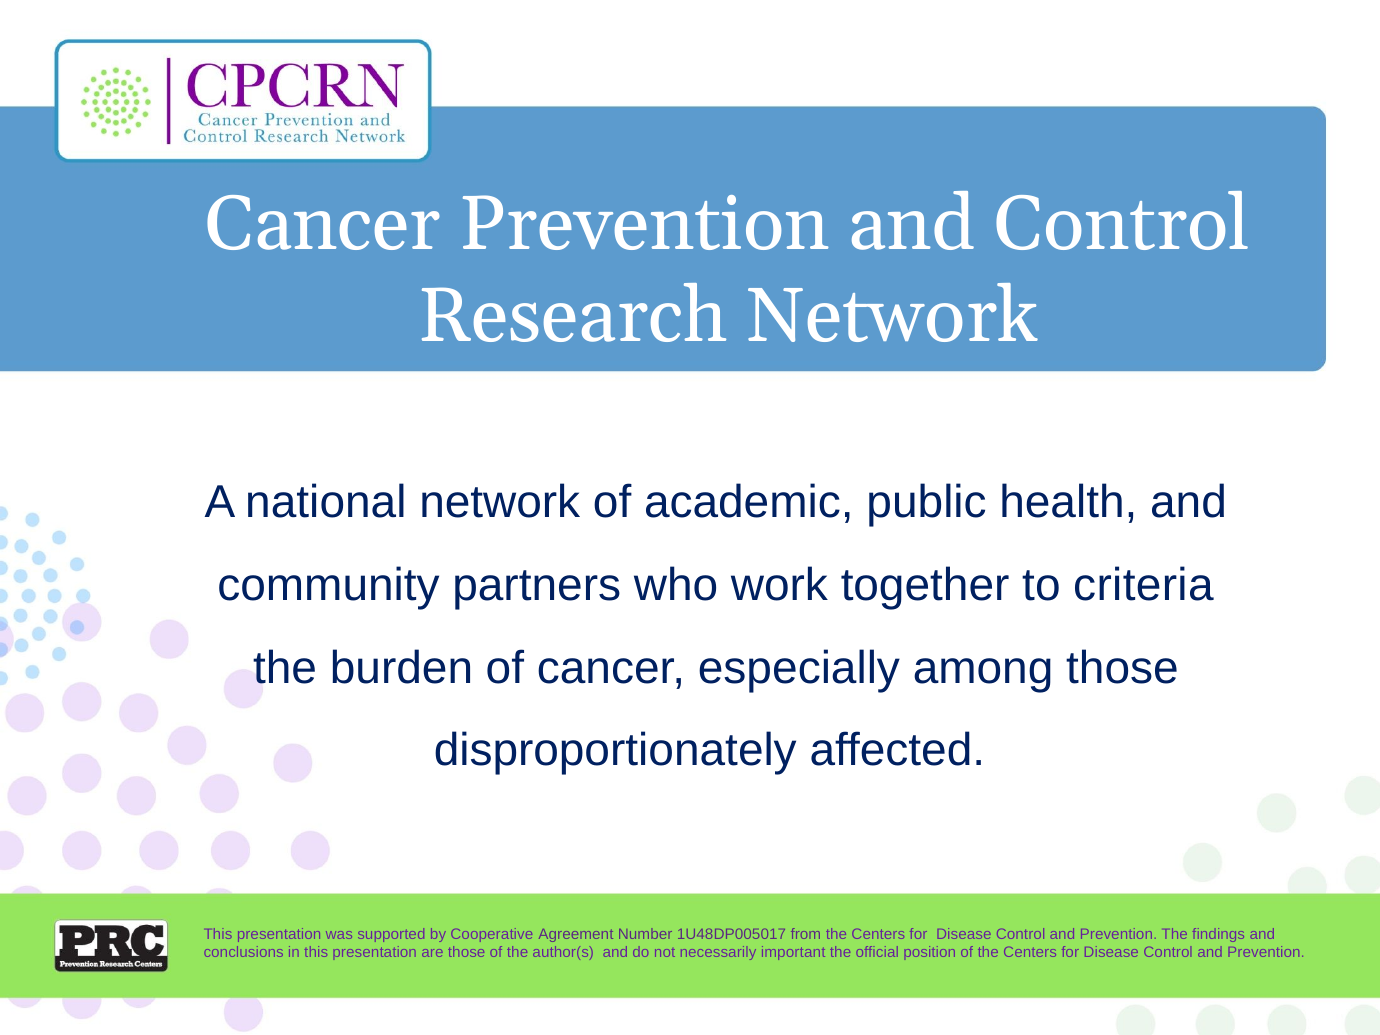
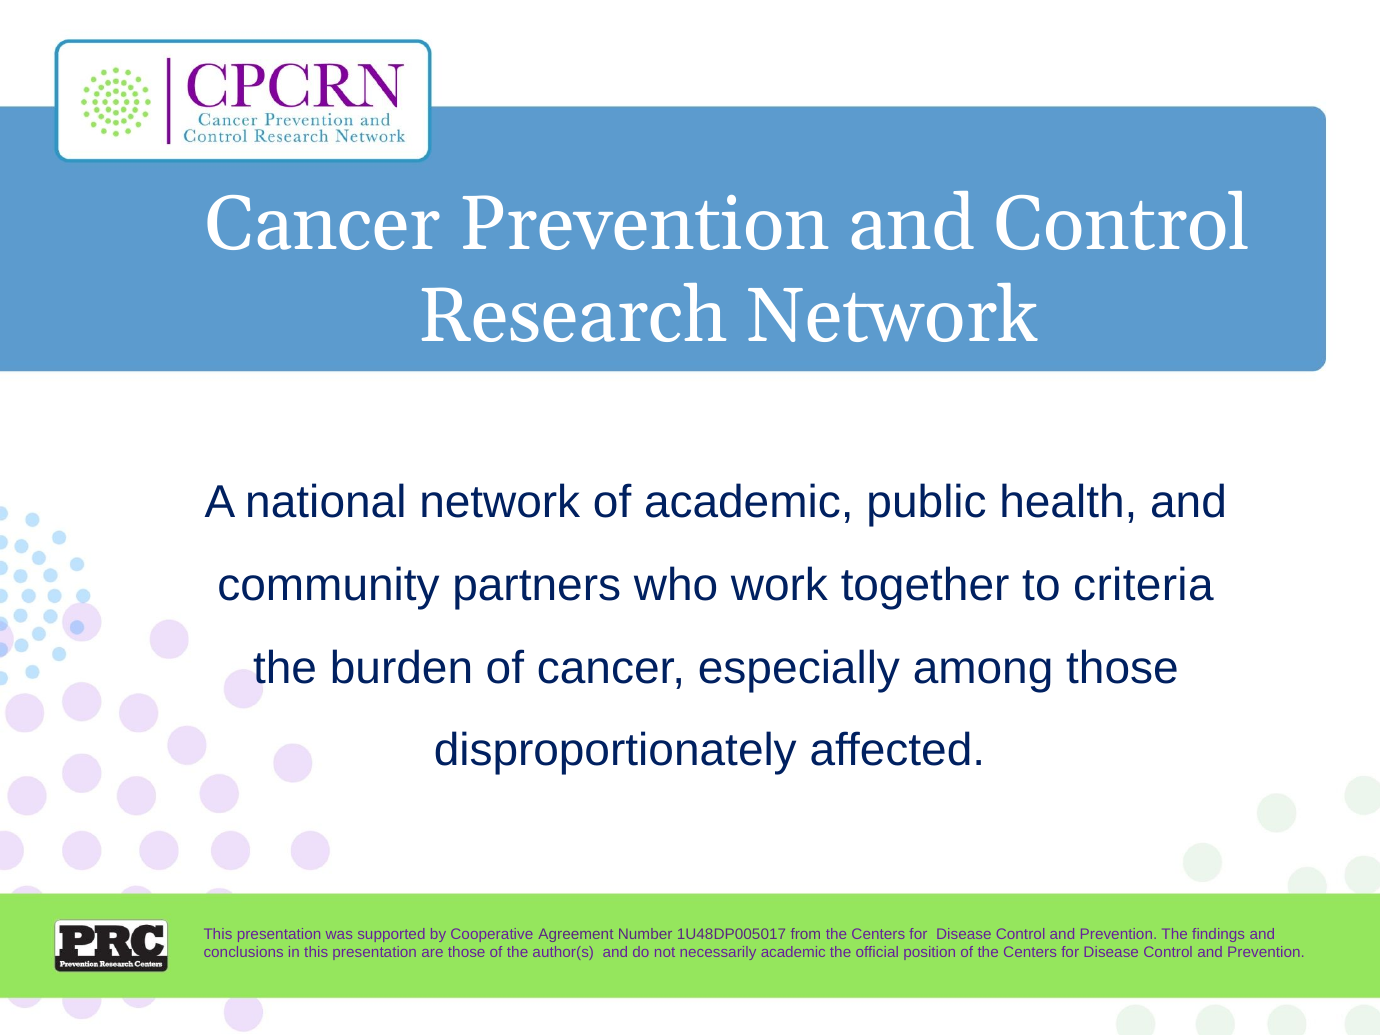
necessarily important: important -> academic (793, 952)
